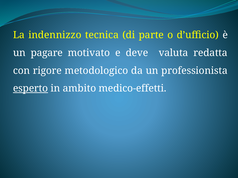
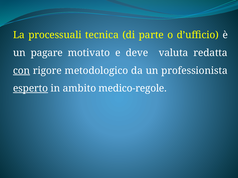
indennizzo: indennizzo -> processuali (55, 35)
con underline: none -> present (21, 71)
medico-effetti: medico-effetti -> medico-regole (133, 89)
